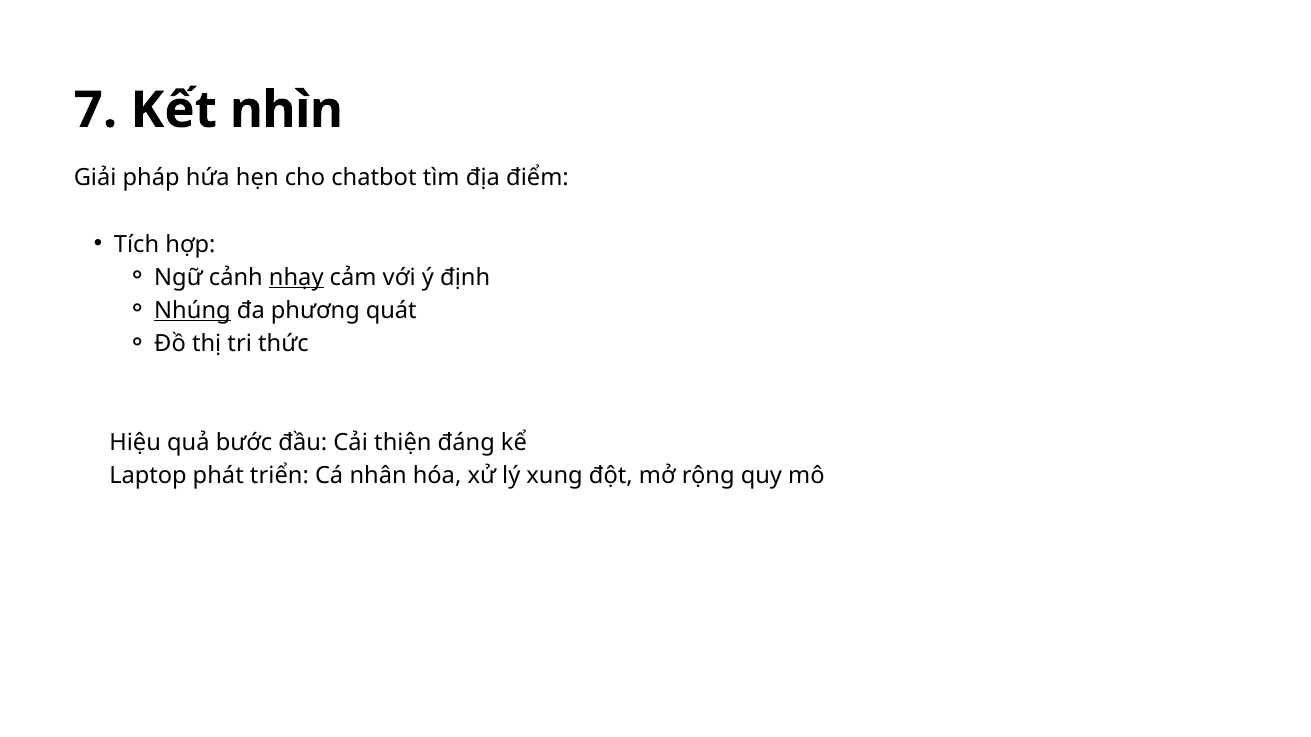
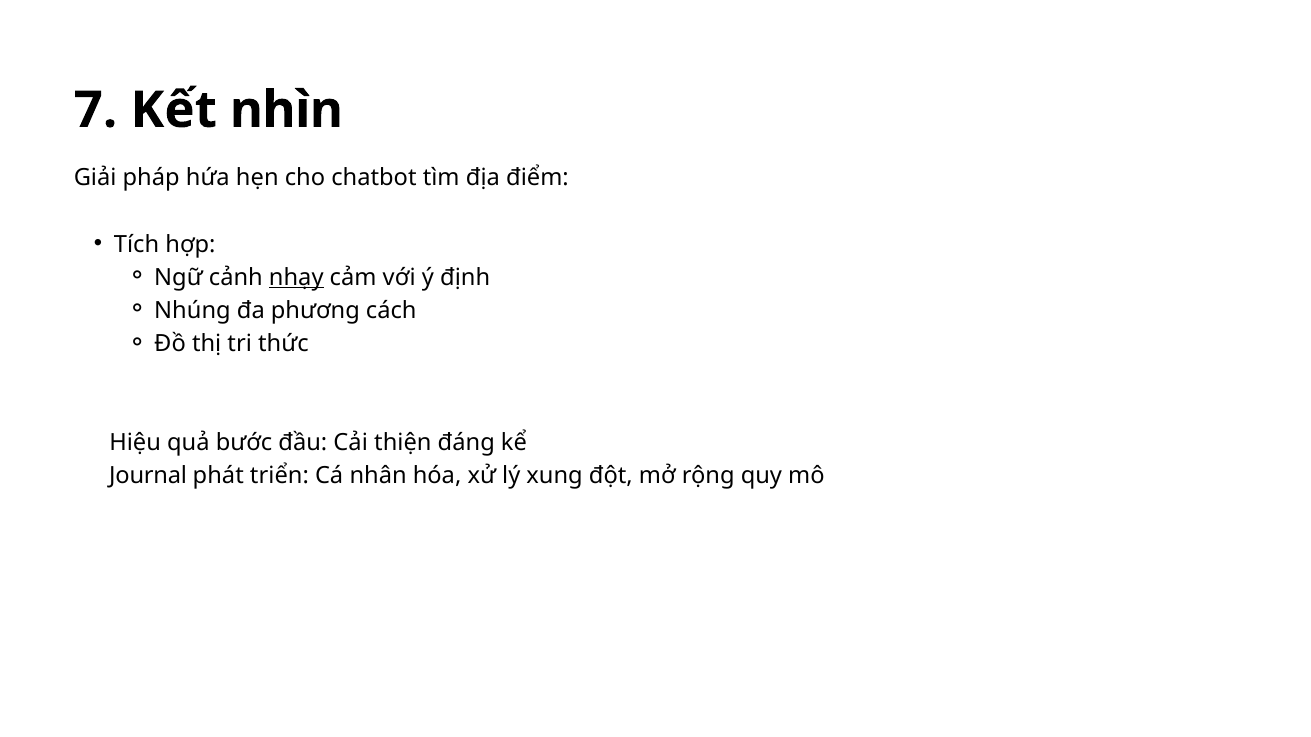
Nhúng underline: present -> none (192, 311)
quát: quát -> cách (391, 311)
Laptop: Laptop -> Journal (148, 476)
